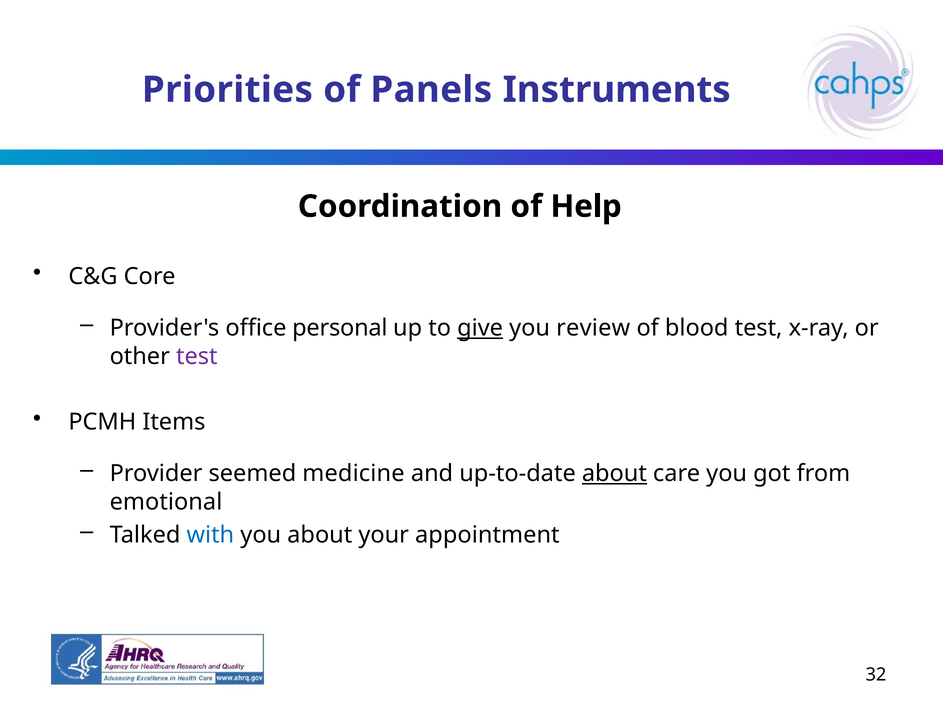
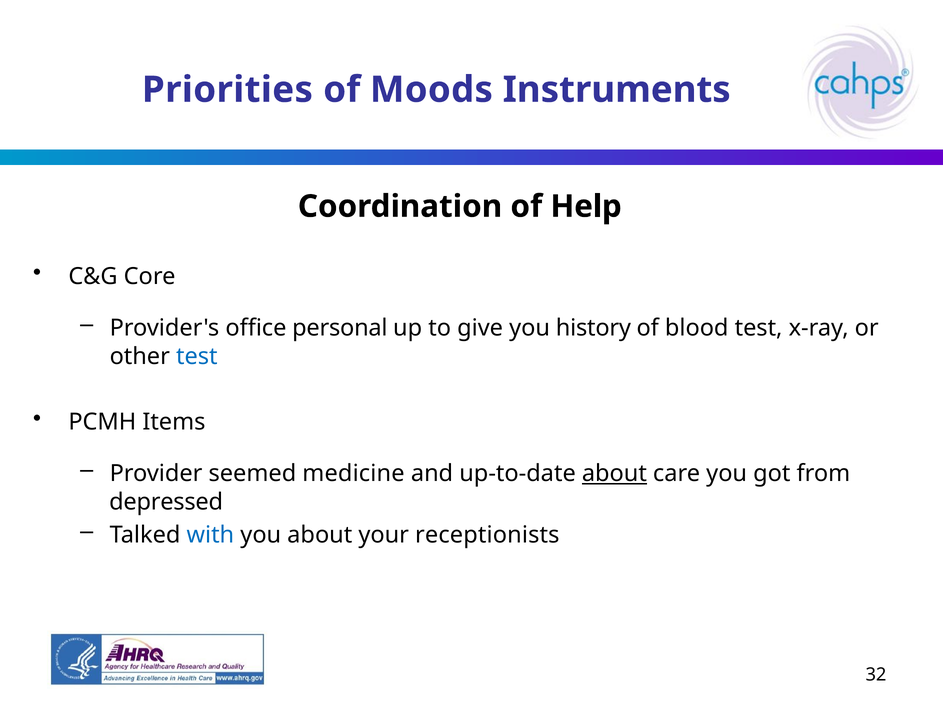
Panels: Panels -> Moods (431, 90)
give underline: present -> none (480, 328)
review: review -> history (593, 328)
test colour: purple -> blue (197, 356)
emotional: emotional -> depressed (166, 502)
appointment: appointment -> receptionists (487, 535)
